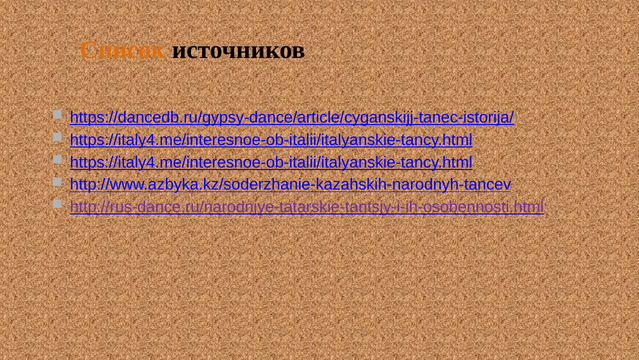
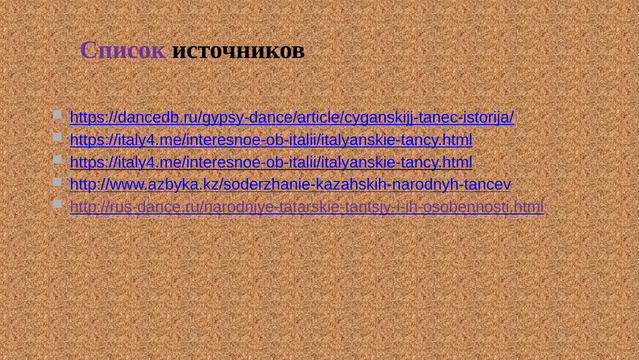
Список colour: orange -> purple (123, 50)
